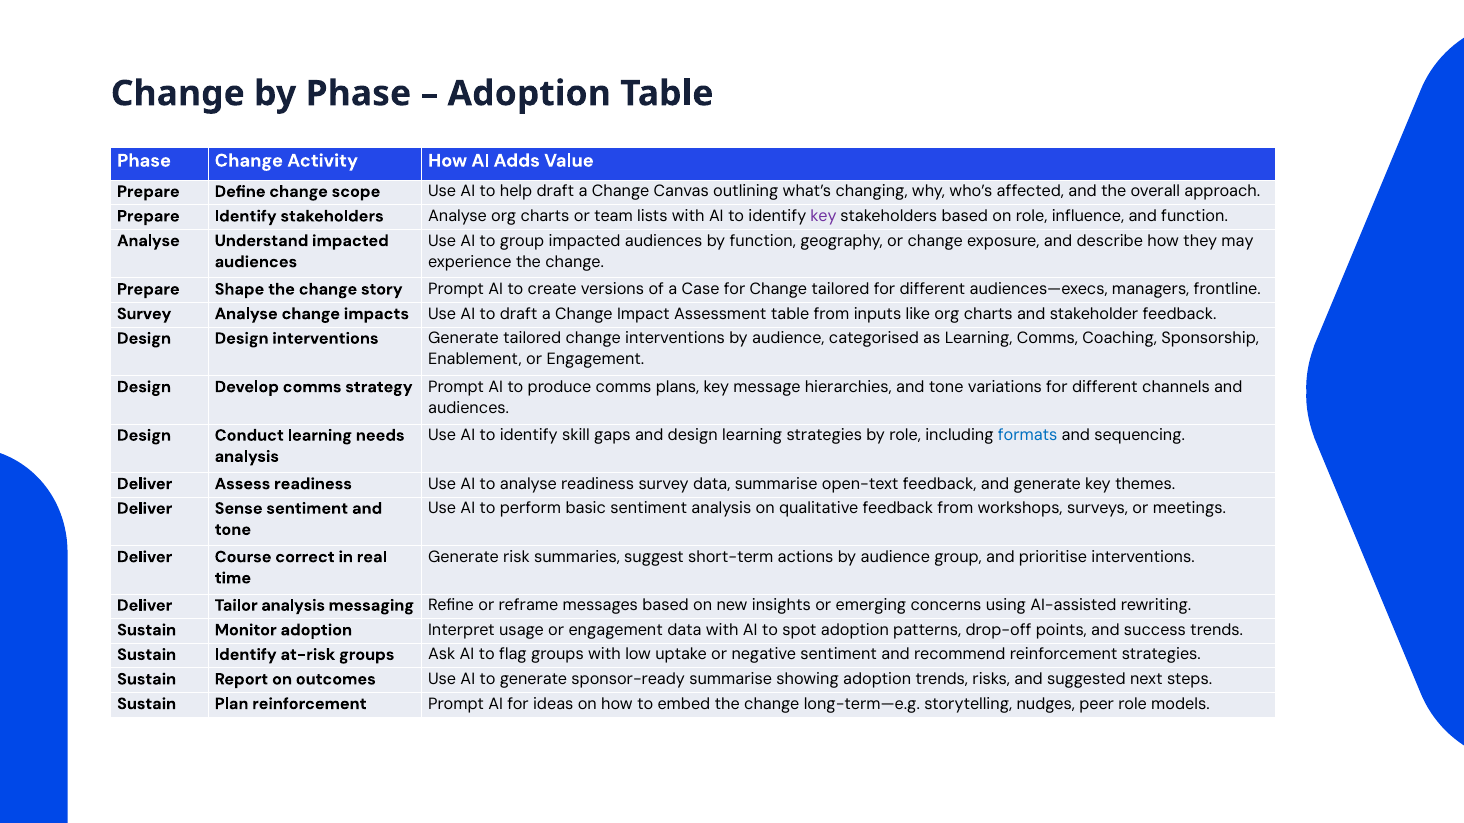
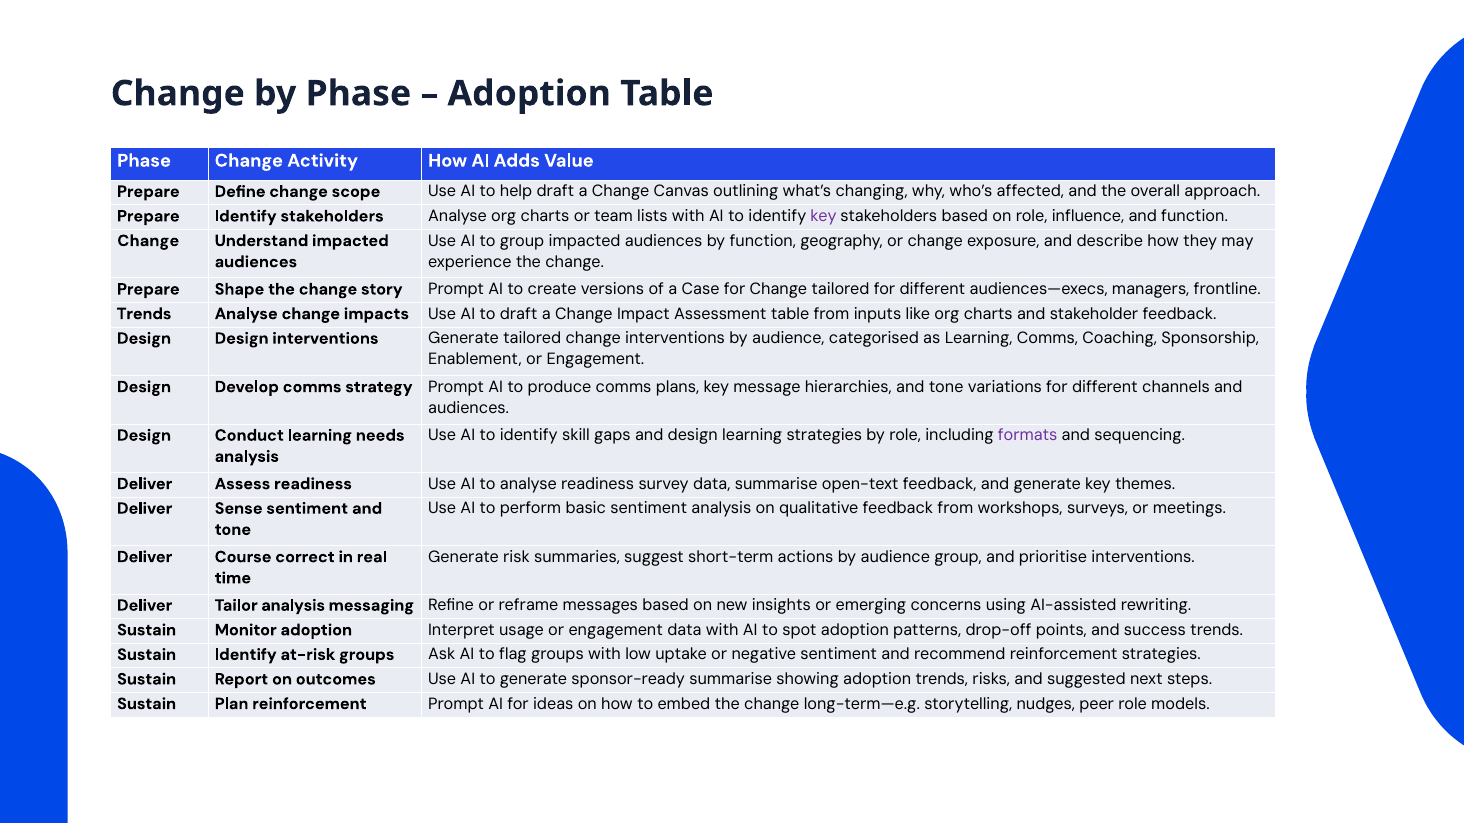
Analyse: Analyse -> Change (148, 241)
Survey: Survey -> Trends (144, 314)
formats colour: blue -> purple (1028, 436)
